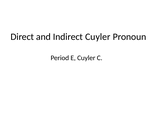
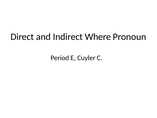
Indirect Cuyler: Cuyler -> Where (98, 37)
